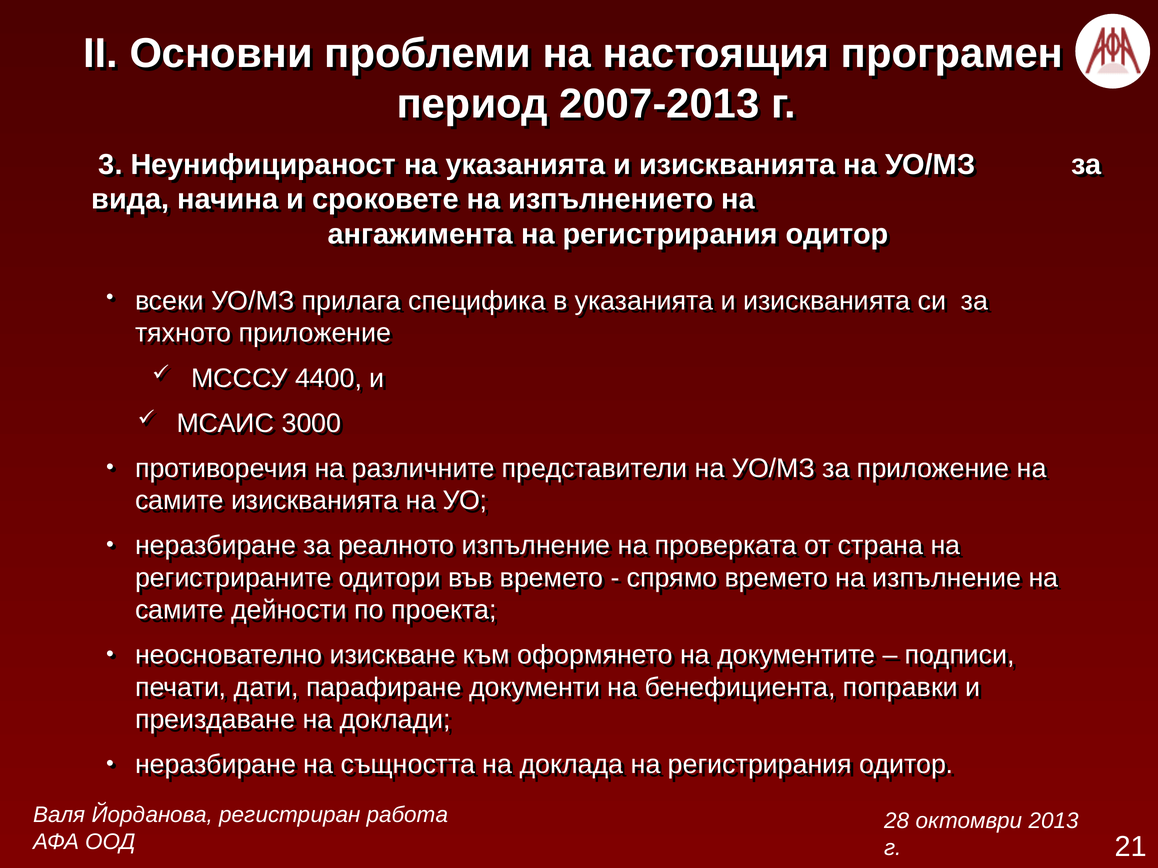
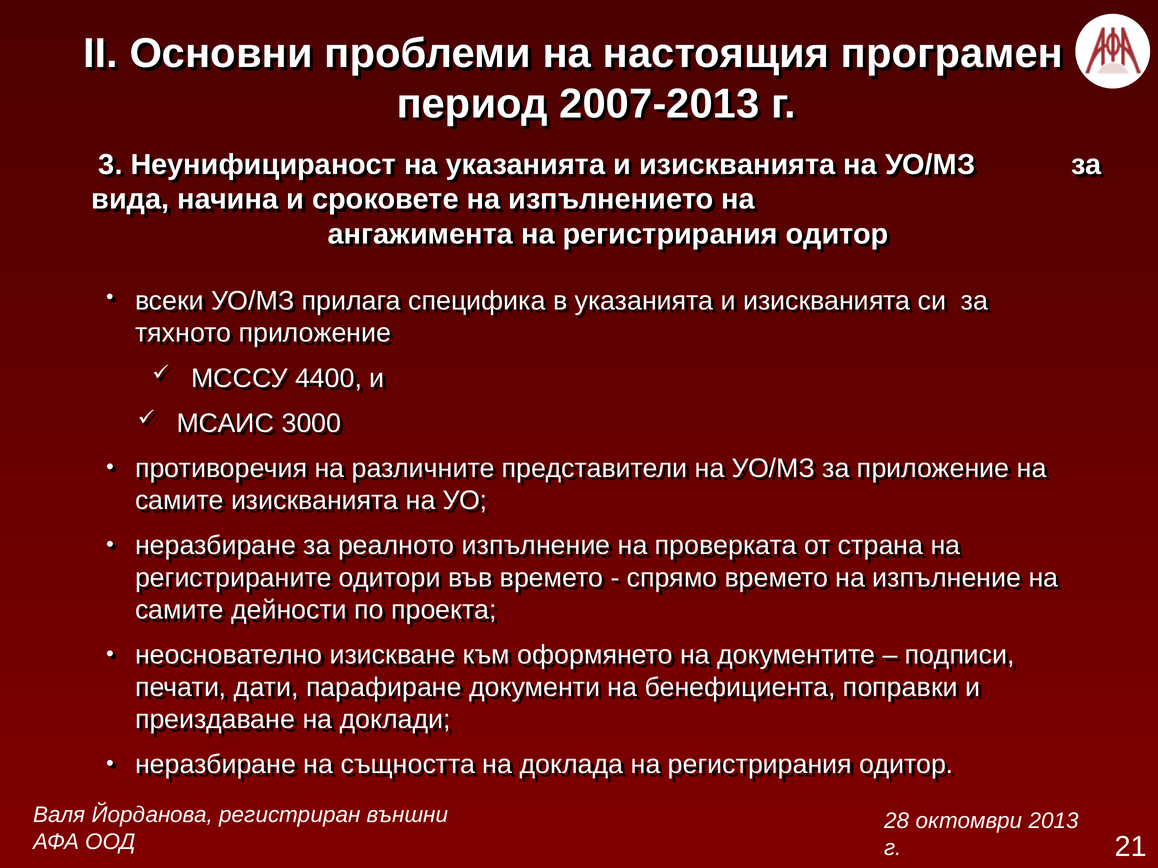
работа: работа -> външни (407, 815)
